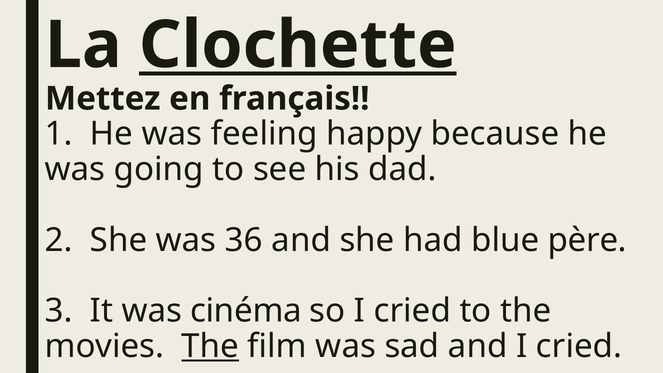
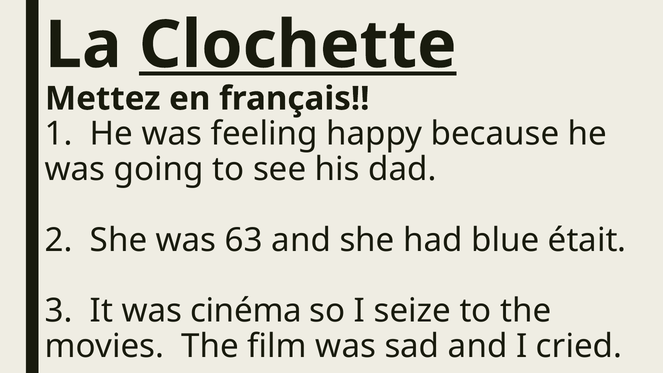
36: 36 -> 63 (244, 240)
père: père -> était (587, 240)
so I cried: cried -> seize (412, 311)
The underline: present -> none (210, 346)
